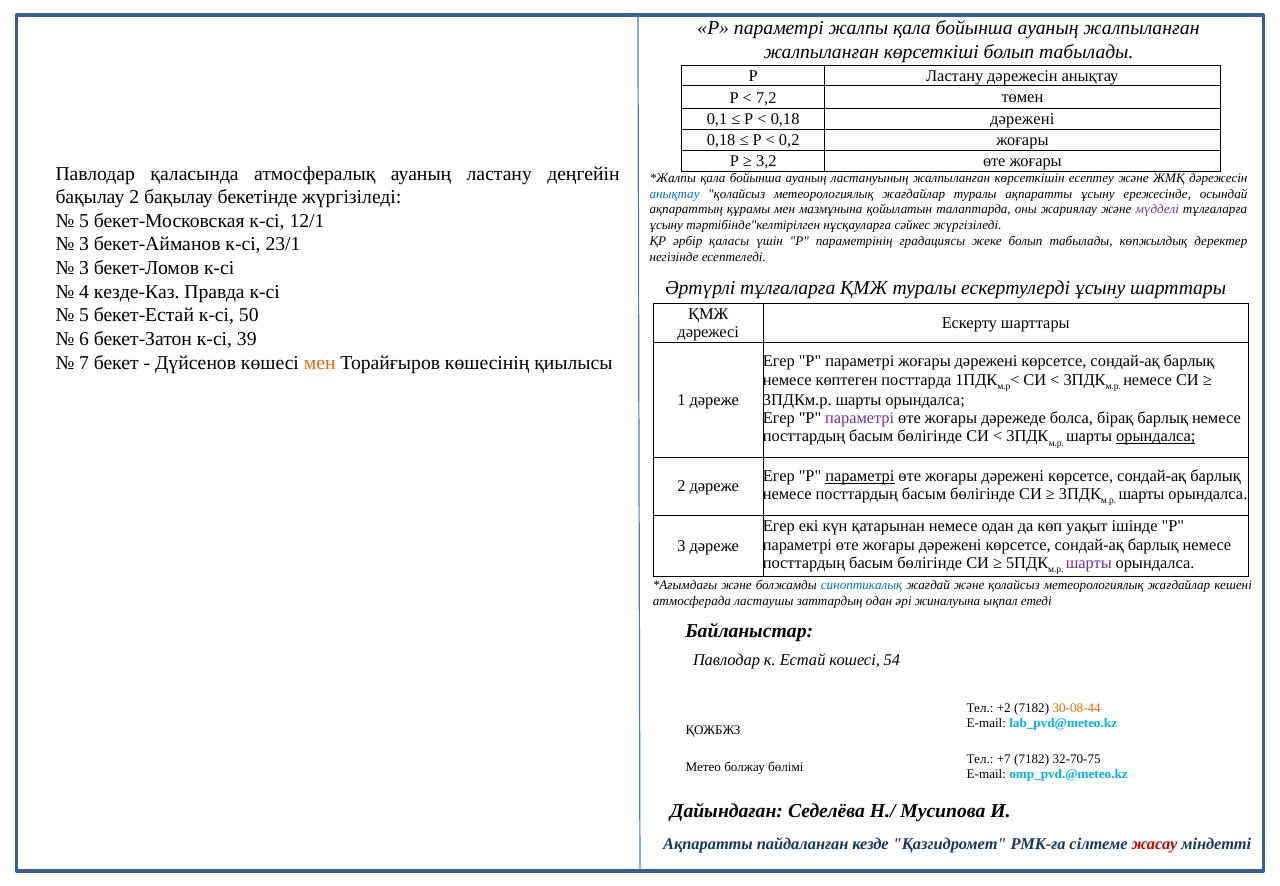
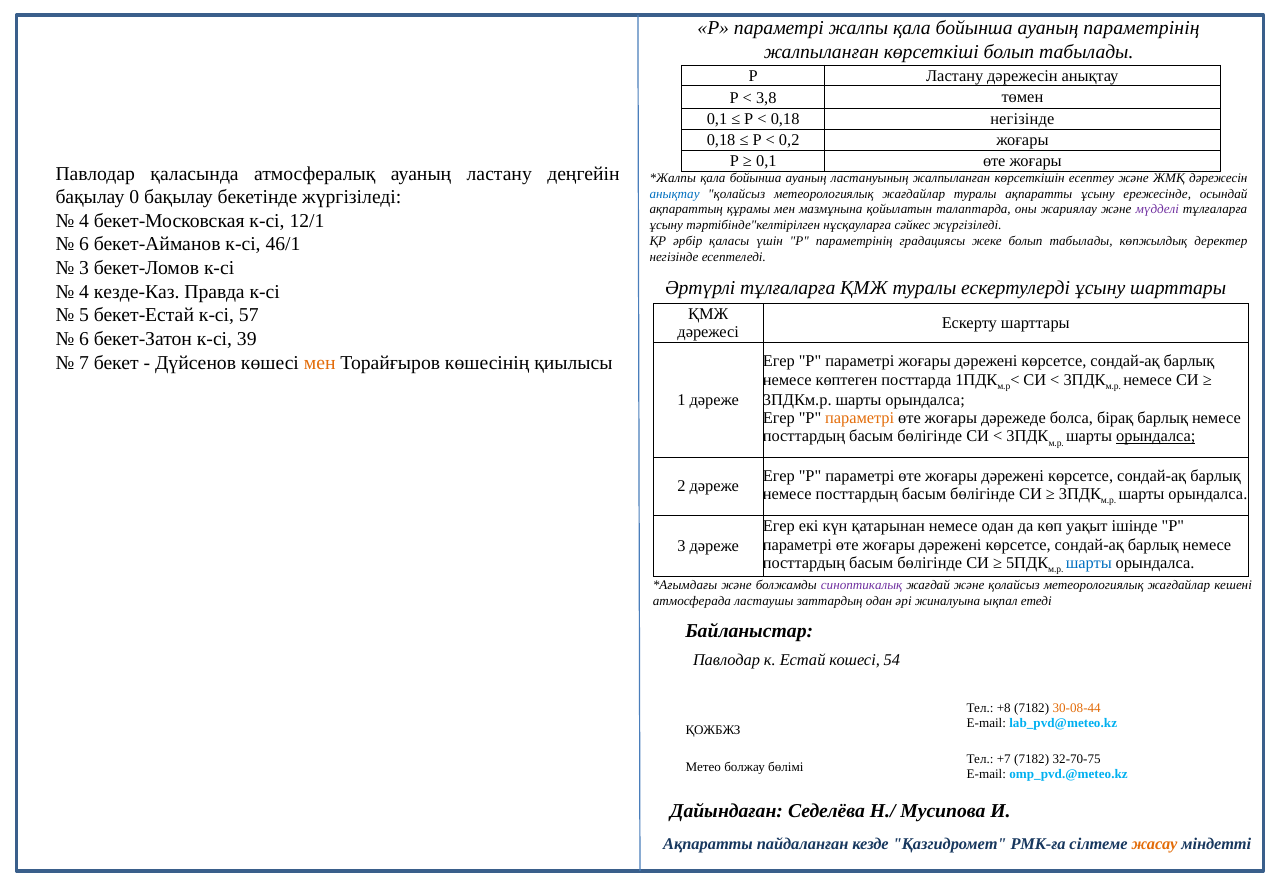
ауаның жалпыланған: жалпыланған -> параметрінің (1142, 28)
7,2: 7,2 -> 3,8 (766, 98)
0,18 дәрежені: дәрежені -> негізінде (1022, 119)
3,2: 3,2 -> 0,1 (766, 162)
бақылау 2: 2 -> 0 (134, 197)
5: 5 -> 4 (84, 221)
3: 3 -> 6 (84, 244)
23/1: 23/1 -> 46/1 (283, 244)
50: 50 -> 57 (249, 315)
параметрі colour: purple -> orange (860, 418)
параметрі underline: present -> none (860, 476)
шарты colour: purple -> blue (1089, 563)
синоптикалық colour: blue -> purple (862, 585)
+2: +2 -> +8 (1004, 708)
жасау colour: red -> orange (1155, 844)
